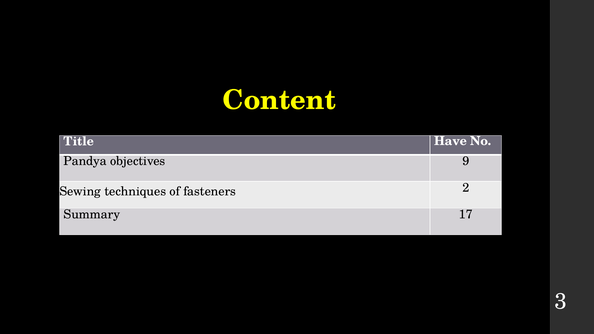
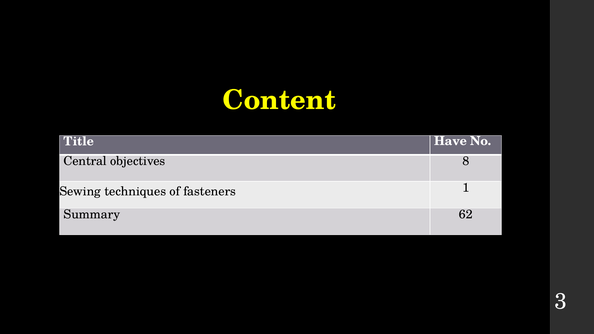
Pandya: Pandya -> Central (85, 161)
9: 9 -> 8 (466, 161)
2: 2 -> 1 (466, 188)
17: 17 -> 62 (466, 215)
